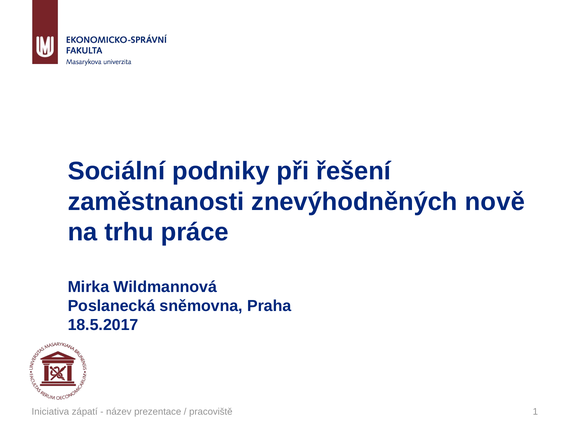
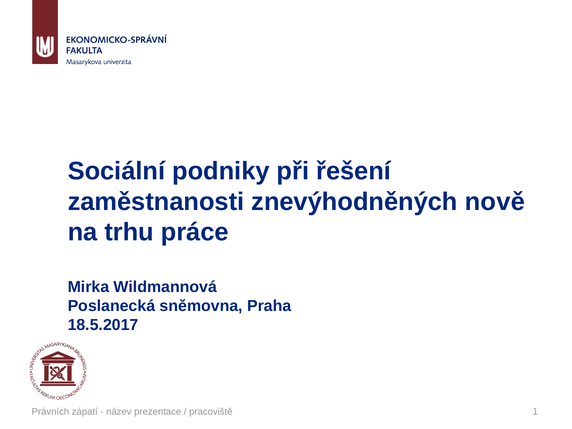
Iniciativa: Iniciativa -> Právních (50, 412)
